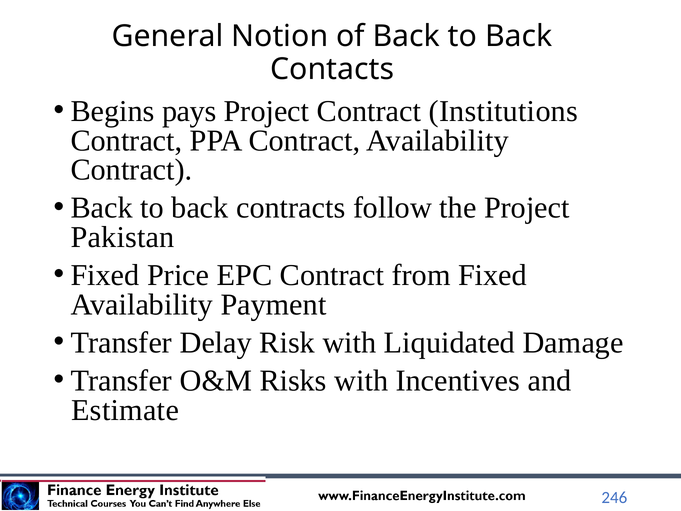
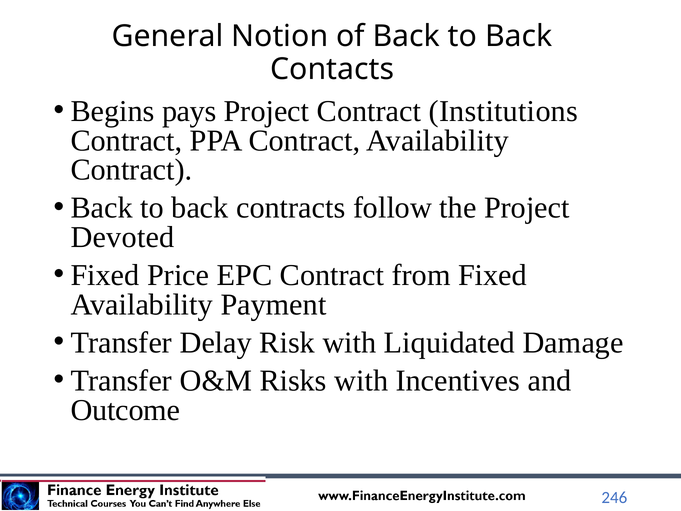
Pakistan: Pakistan -> Devoted (123, 237)
Estimate: Estimate -> Outcome (125, 410)
